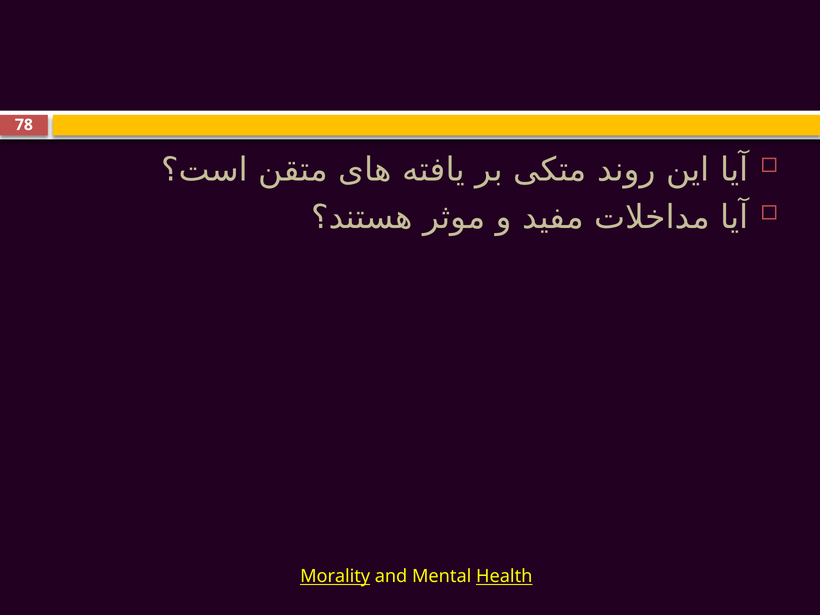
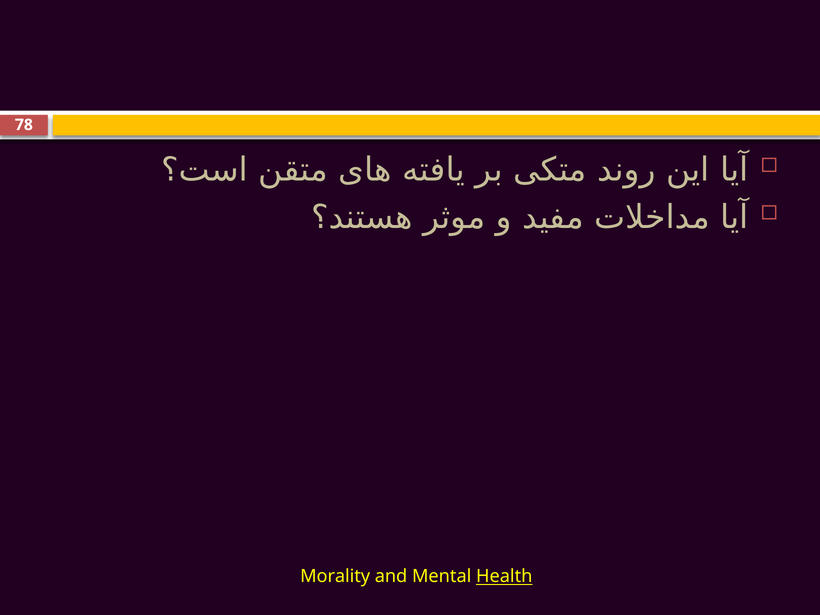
Morality underline: present -> none (335, 576)
